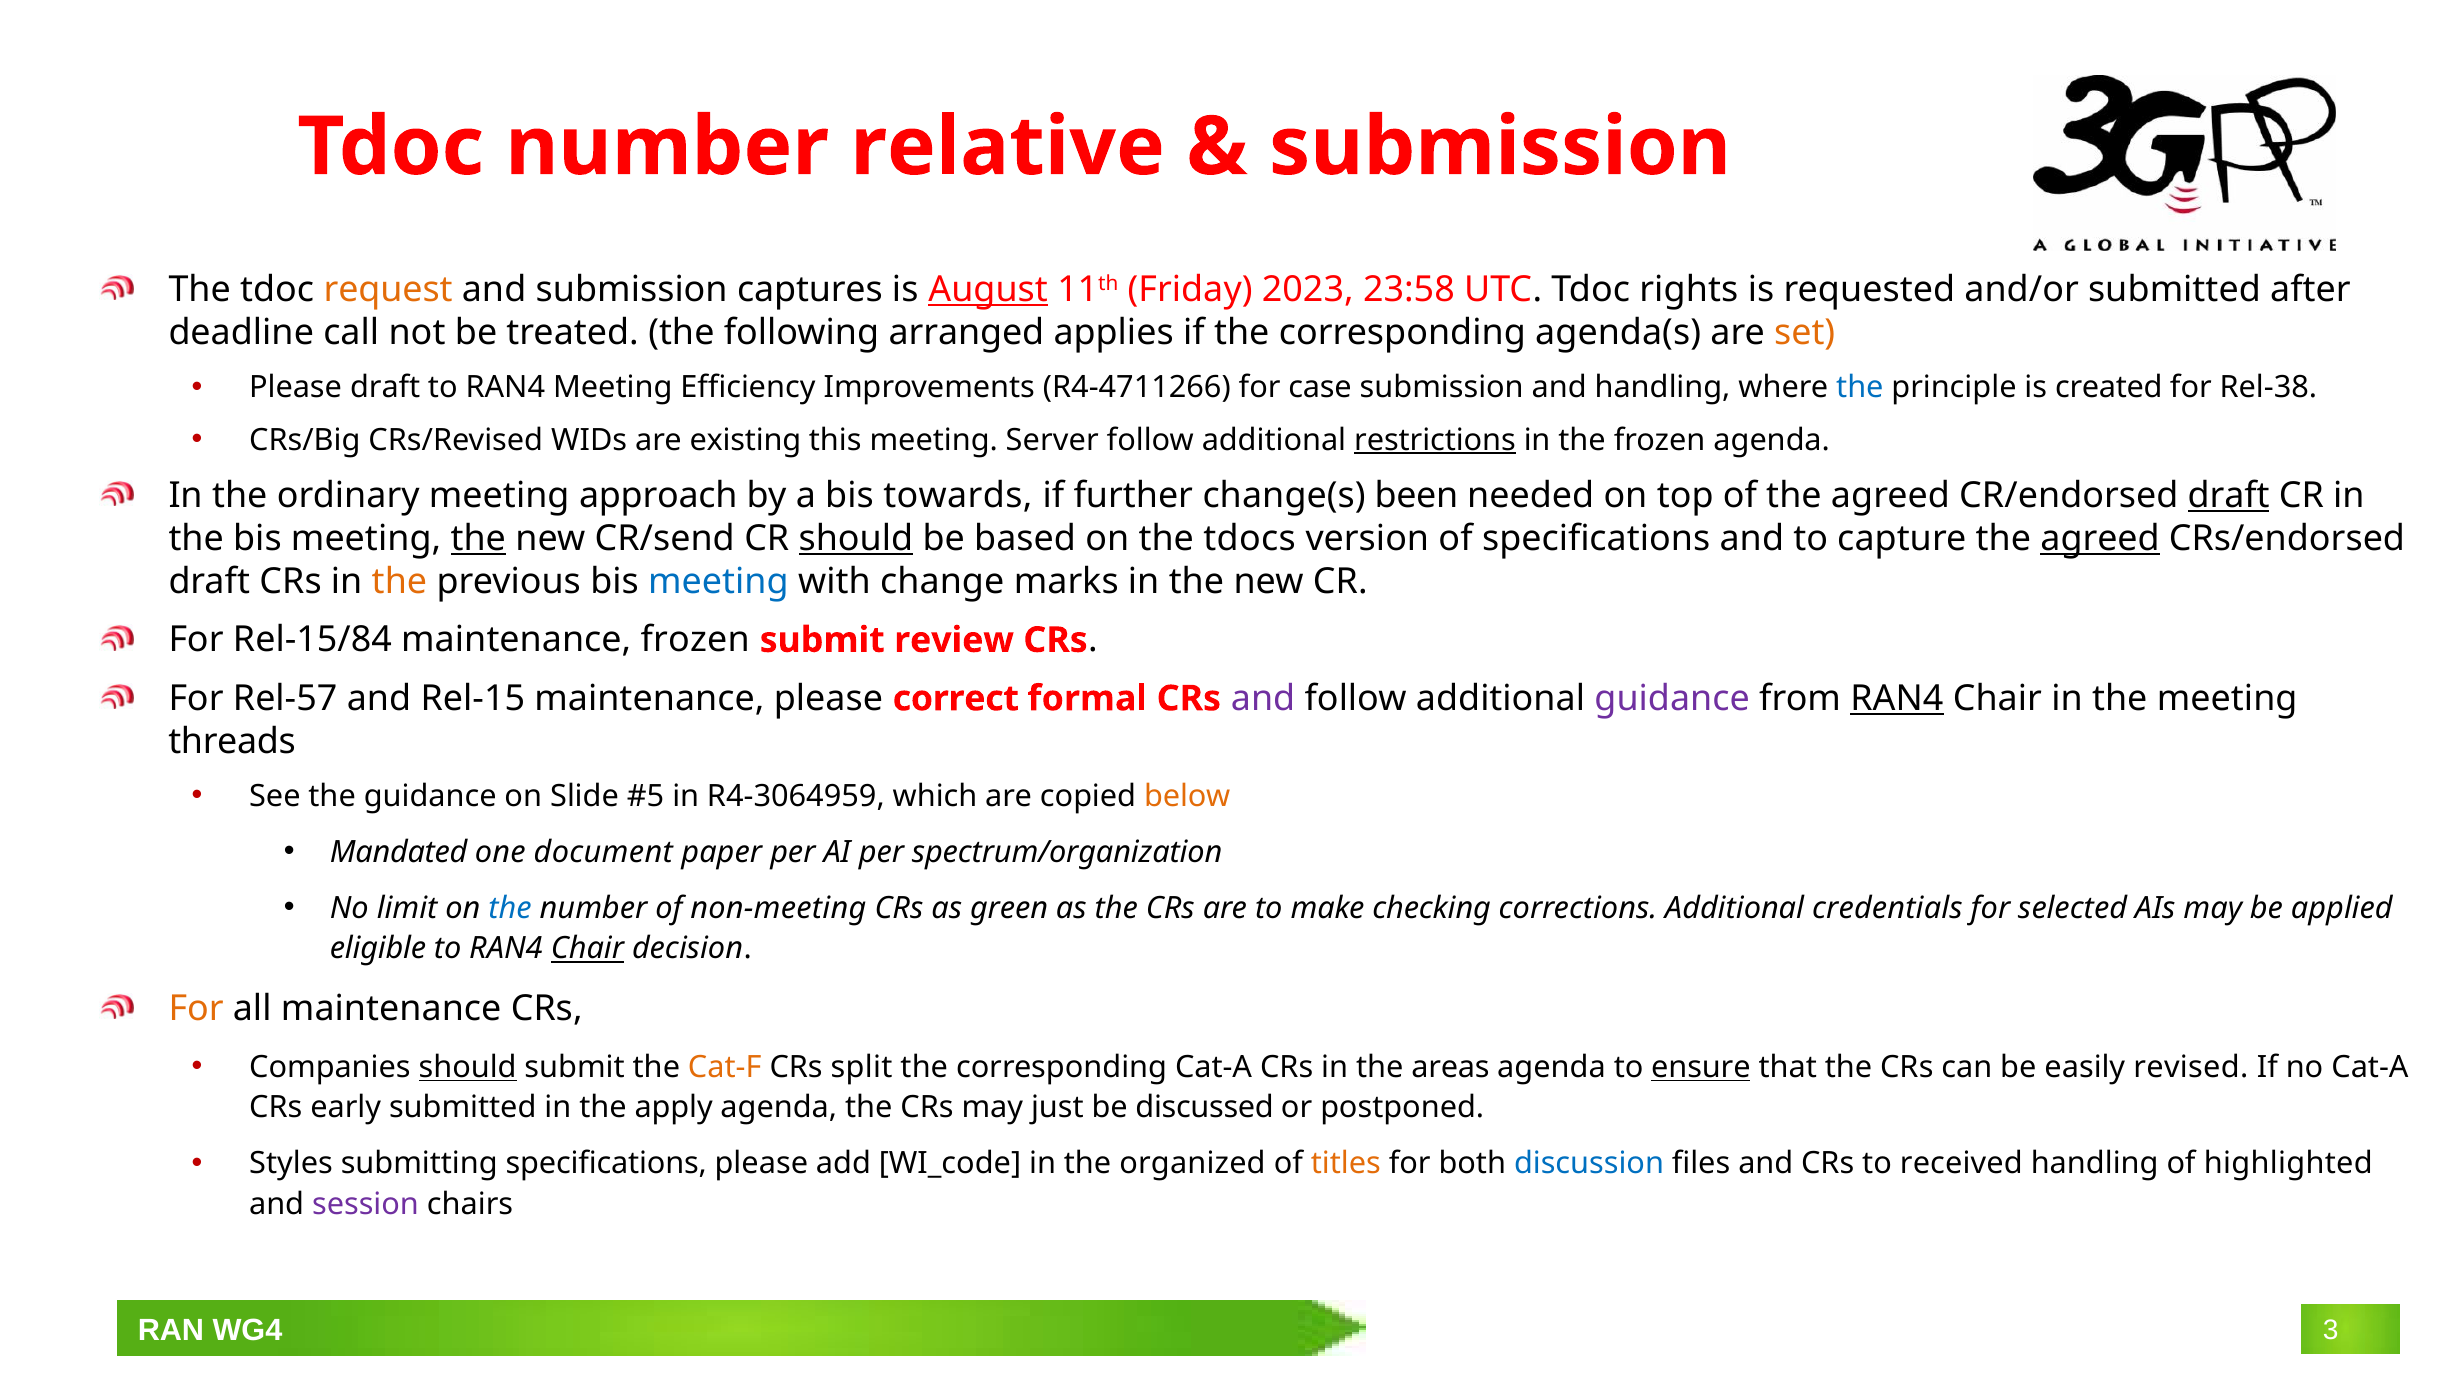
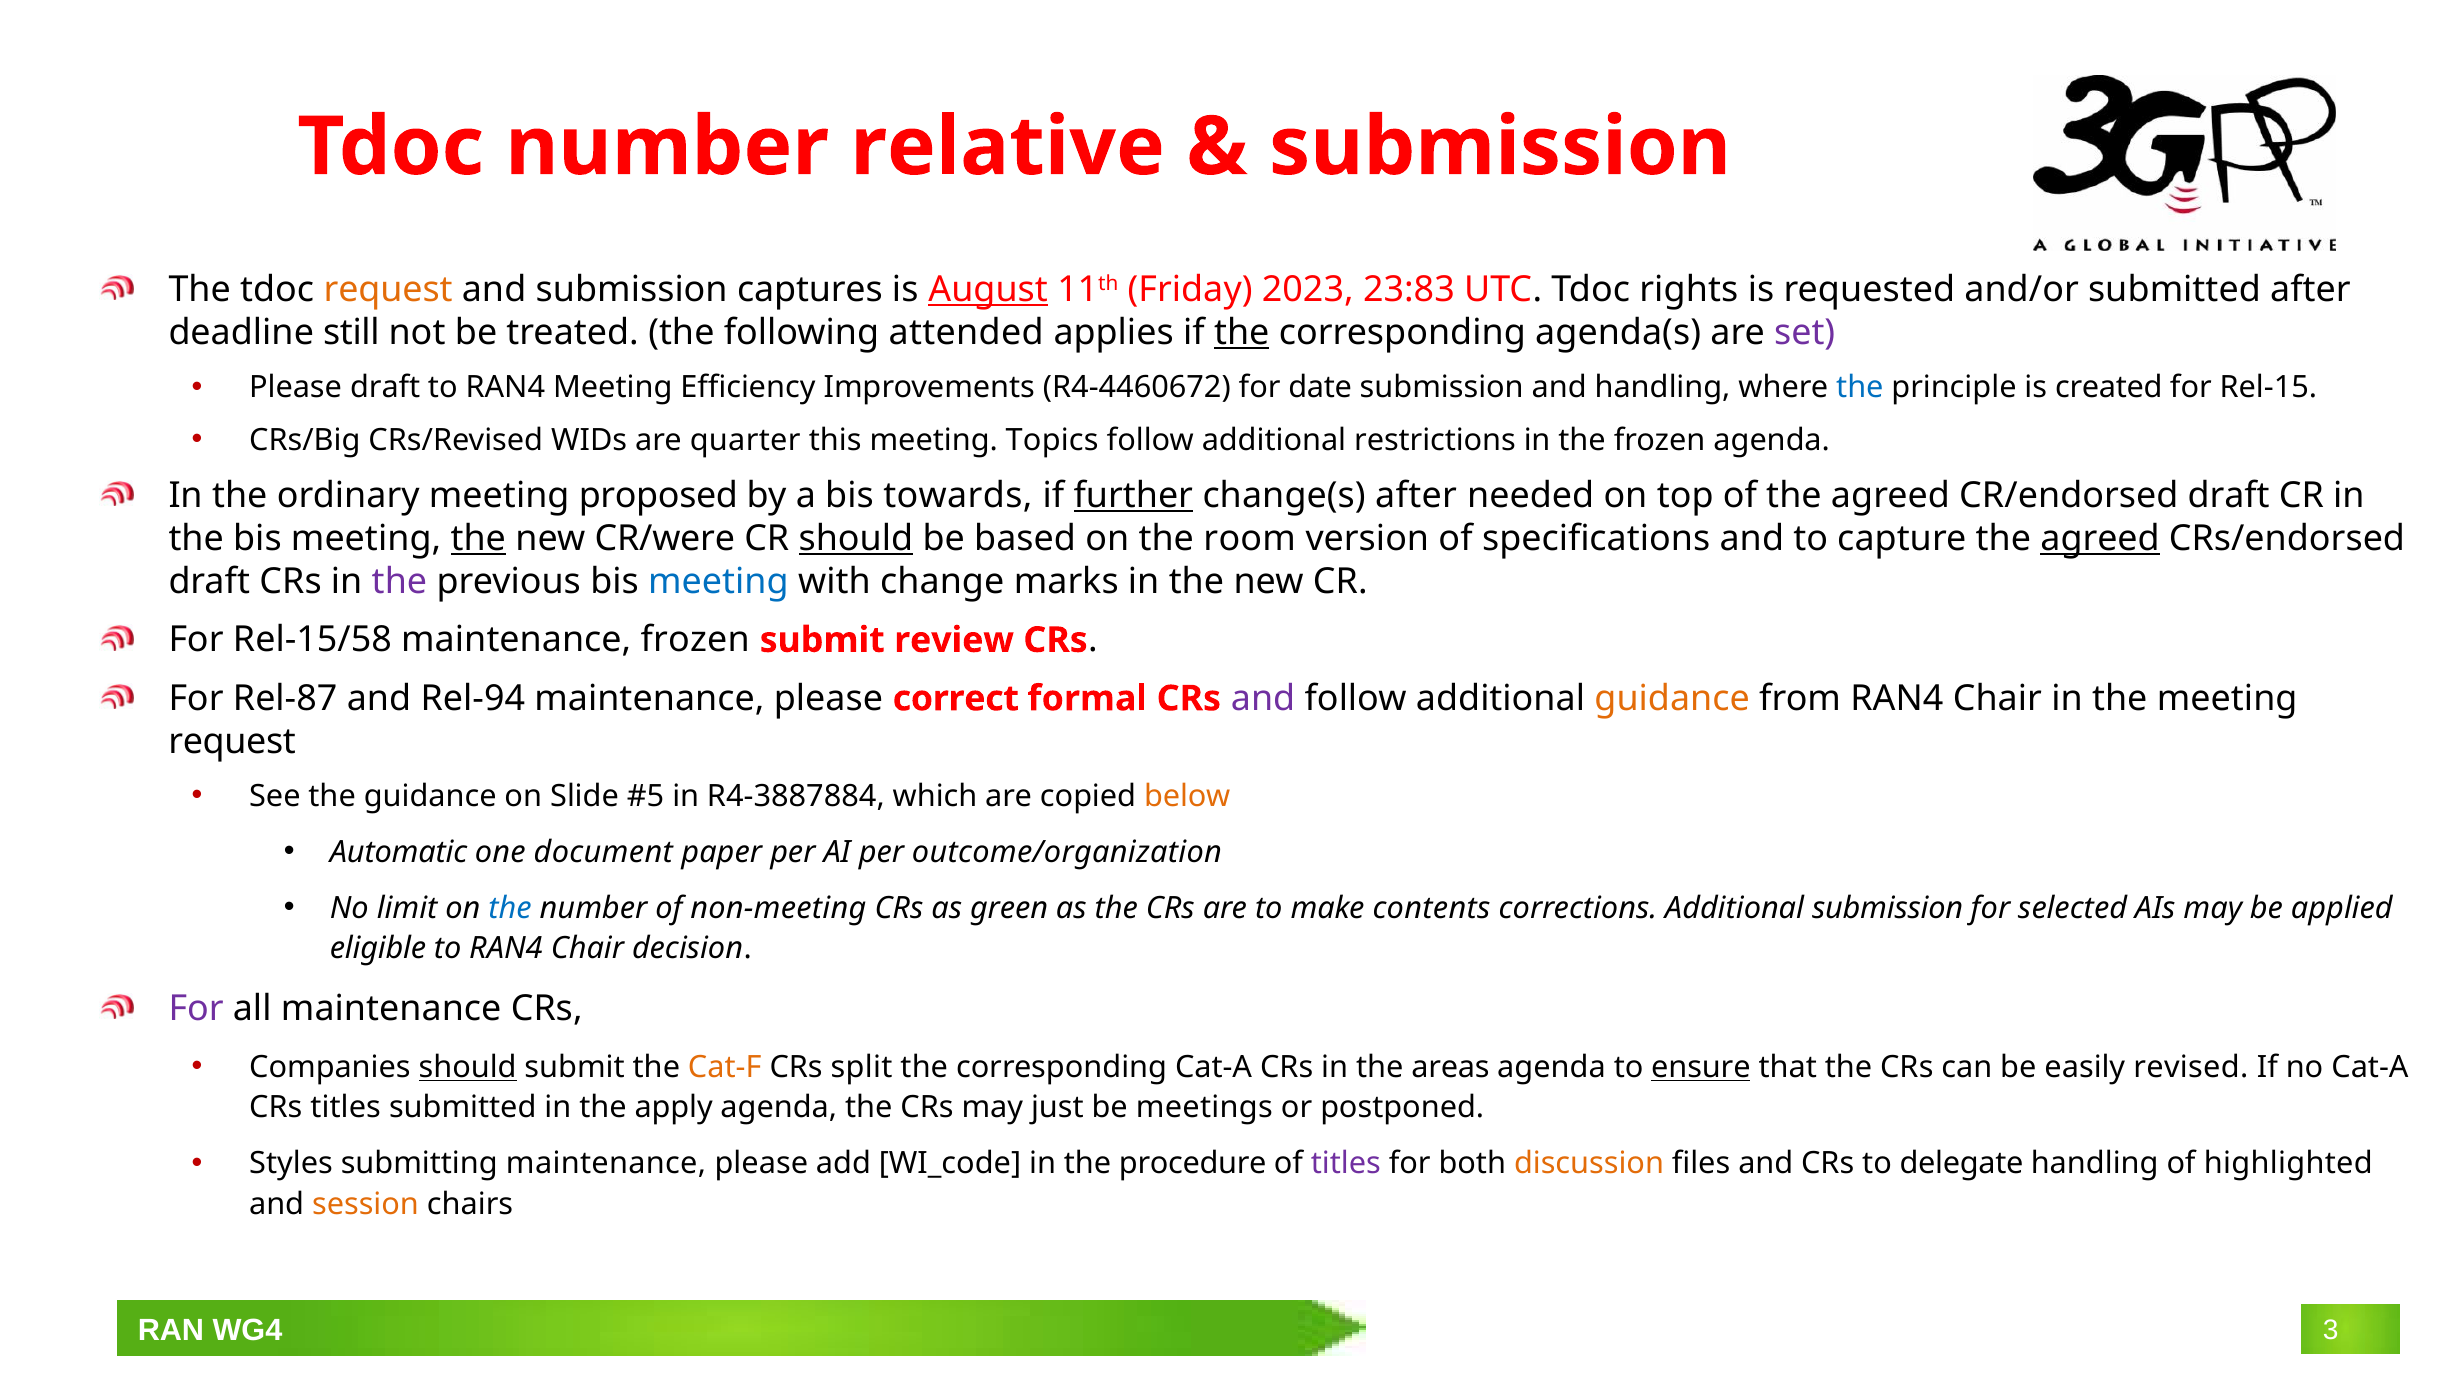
23:58: 23:58 -> 23:83 (1409, 290)
call: call -> still (351, 333)
arranged: arranged -> attended (966, 333)
the underline: none -> present (1242, 333)
set colour: orange -> purple (1805, 333)
R4-4711266: R4-4711266 -> R4-4460672 (1137, 388)
case: case -> date (1320, 388)
Rel-38: Rel-38 -> Rel-15 (2268, 388)
existing: existing -> quarter (745, 440)
Server: Server -> Topics (1052, 440)
restrictions underline: present -> none (1435, 440)
approach: approach -> proposed (658, 496)
further underline: none -> present (1133, 496)
change(s been: been -> after (1416, 496)
draft underline: present -> none (2229, 496)
CR/send: CR/send -> CR/were (665, 539)
tdocs: tdocs -> room (1250, 539)
the colour: orange -> purple (399, 582)
Rel-15/84: Rel-15/84 -> Rel-15/58 (312, 640)
Rel-57: Rel-57 -> Rel-87 (285, 699)
Rel-15: Rel-15 -> Rel-94 (473, 699)
guidance colour: purple -> orange (1672, 699)
RAN4 underline: present -> none (1897, 699)
threads: threads -> request (232, 742)
R4-3064959: R4-3064959 -> R4-3887884 (796, 797)
Mandated: Mandated -> Automatic (399, 853)
spectrum/organization: spectrum/organization -> outcome/organization (1067, 853)
checking: checking -> contents (1431, 909)
Additional credentials: credentials -> submission (1888, 909)
Chair underline: present -> none (587, 949)
For colour: orange -> purple (196, 1009)
CRs early: early -> titles (346, 1108)
discussed: discussed -> meetings (1204, 1108)
submitting specifications: specifications -> maintenance (606, 1164)
organized: organized -> procedure (1193, 1164)
titles colour: orange -> purple (1346, 1164)
discussion colour: blue -> orange (1589, 1164)
received: received -> delegate (1962, 1164)
session colour: purple -> orange (366, 1205)
